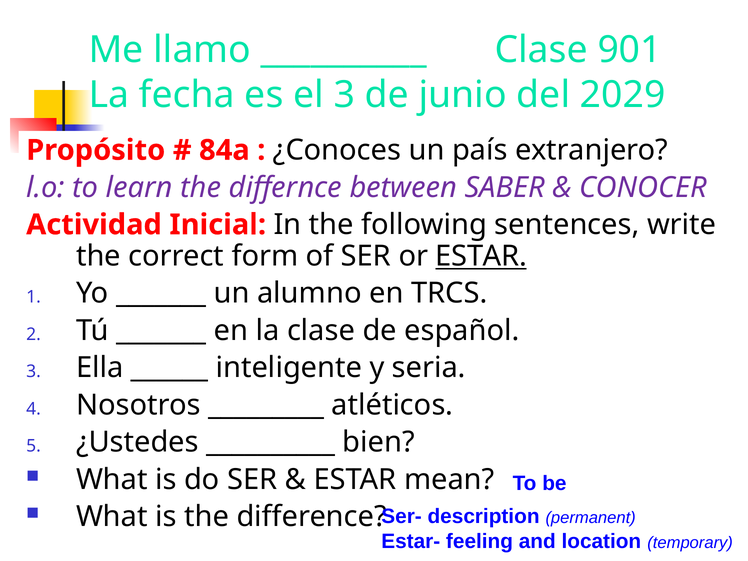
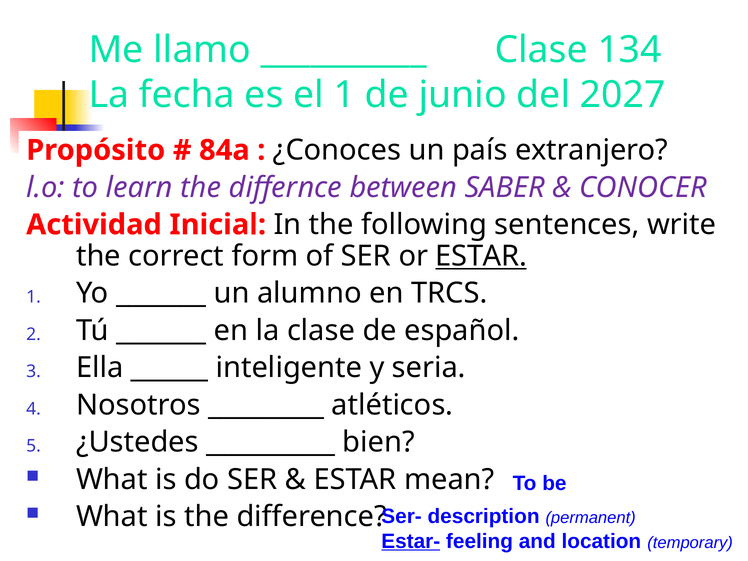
901: 901 -> 134 (630, 50)
el 3: 3 -> 1 (344, 95)
2029: 2029 -> 2027 (623, 95)
Estar- underline: none -> present (411, 541)
